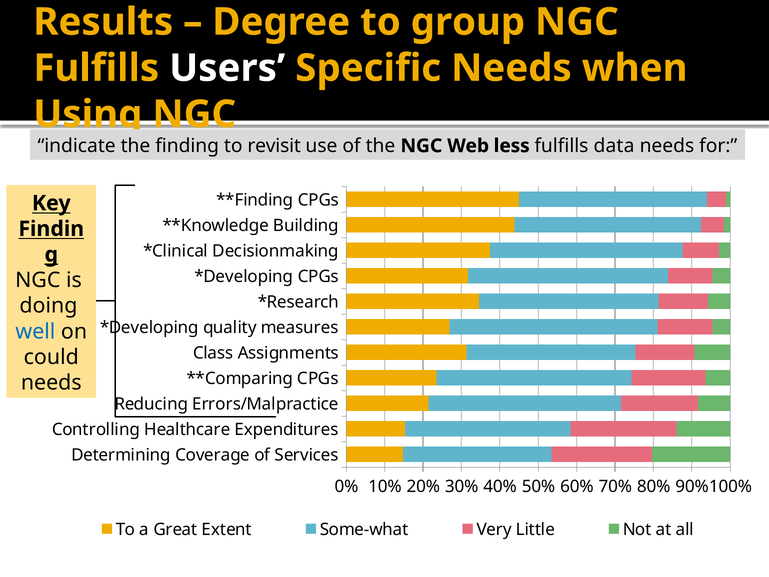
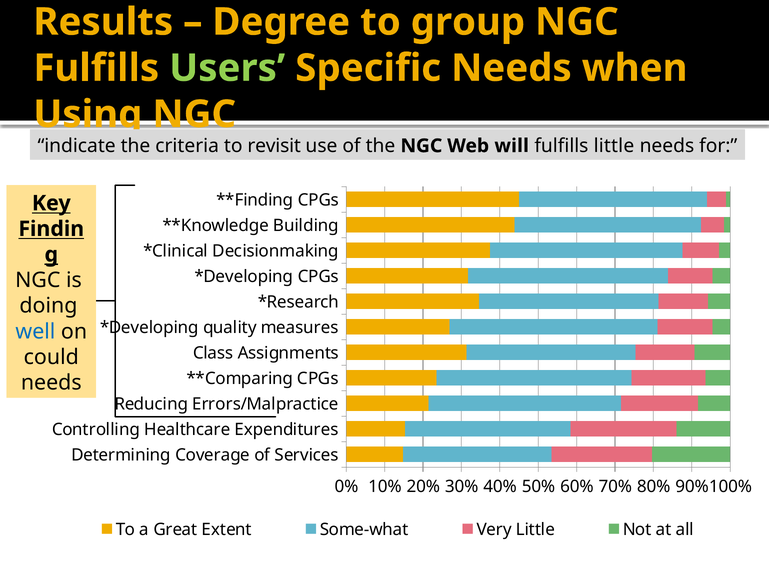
Users colour: white -> light green (227, 68)
finding: finding -> criteria (187, 146)
less: less -> will (512, 146)
fulfills data: data -> little (614, 146)
